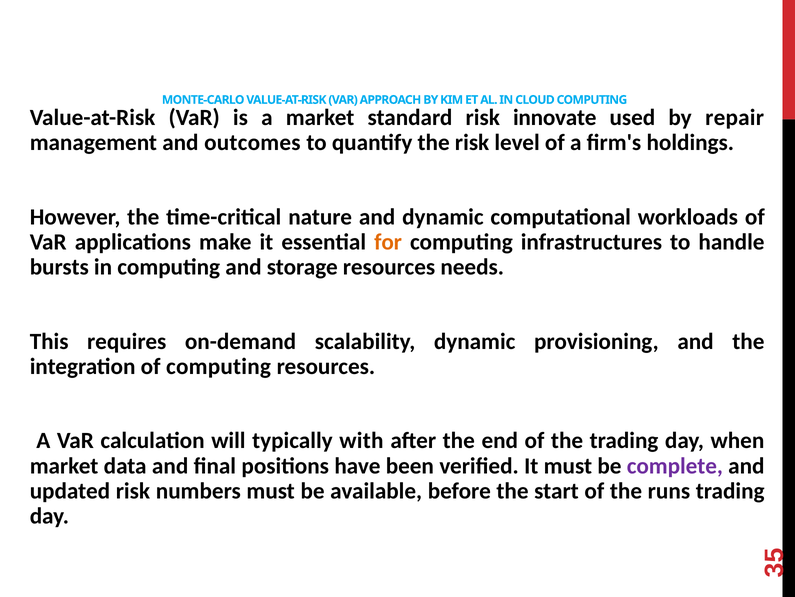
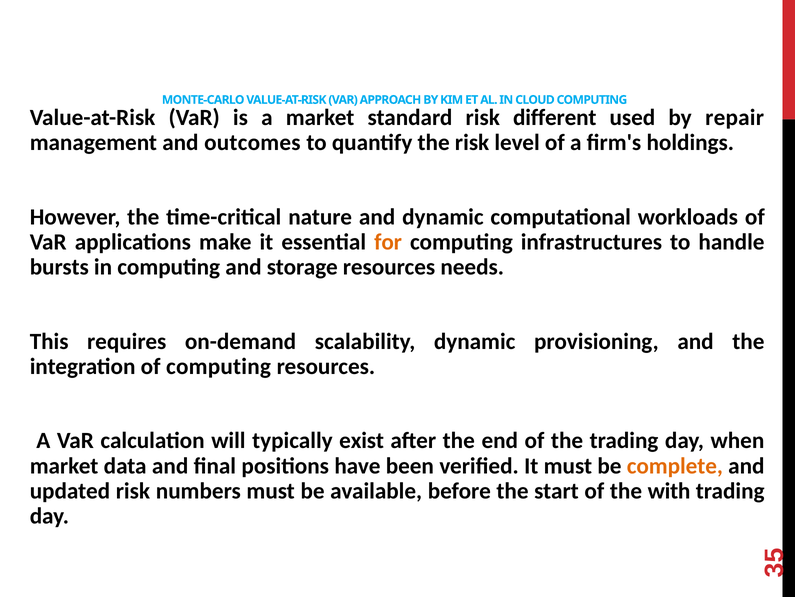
innovate: innovate -> different (555, 117)
with: with -> exist (362, 440)
complete colour: purple -> orange (675, 465)
runs: runs -> with (669, 490)
